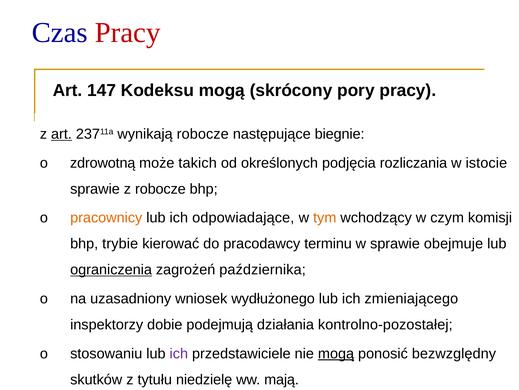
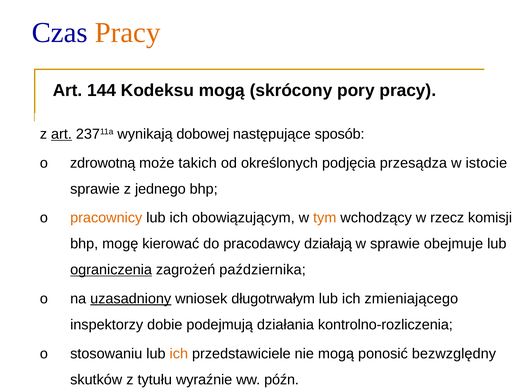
Pracy colour: red -> orange (128, 33)
147: 147 -> 144 (102, 90)
wynikają robocze: robocze -> dobowej (203, 134)
biegnie: biegnie -> sposób (340, 134)
rozliczania: rozliczania -> przesądza (413, 163)
z robocze: robocze -> jednego (160, 189)
odpowiadające: odpowiadające -> obowiązującym (243, 217)
czym: czym -> rzecz (447, 217)
trybie: trybie -> mogę (120, 243)
terminu: terminu -> działają (328, 243)
uzasadniony underline: none -> present (131, 298)
wydłużonego: wydłużonego -> długotrwałym (273, 298)
kontrolno-pozostałej: kontrolno-pozostałej -> kontrolno-rozliczenia (385, 324)
ich colour: purple -> orange (179, 353)
mogą underline: present -> none (336, 353)
niedzielę: niedzielę -> wyraźnie (204, 379)
mają: mają -> późn (282, 379)
